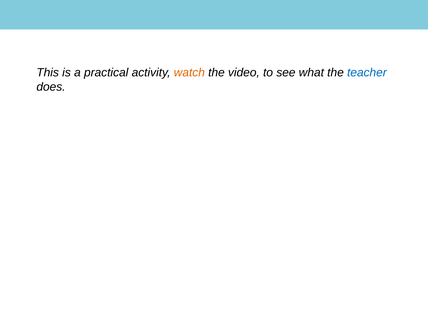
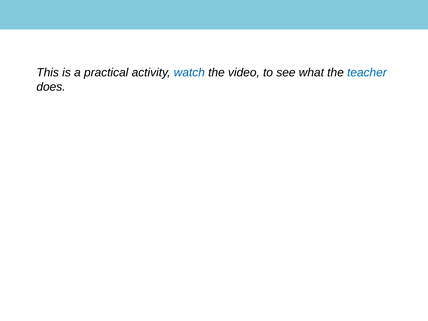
watch colour: orange -> blue (189, 73)
